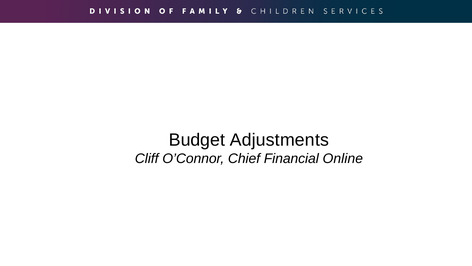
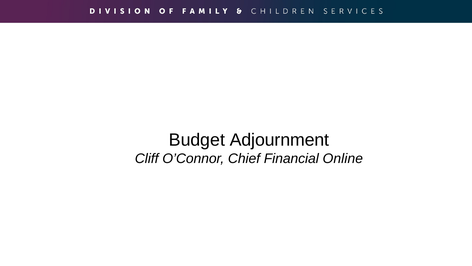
Adjustments: Adjustments -> Adjournment (280, 140)
